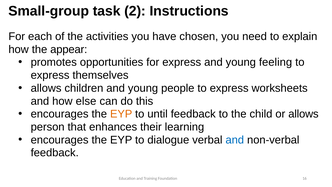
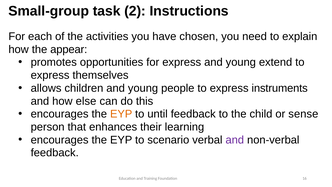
feeling: feeling -> extend (276, 62)
worksheets: worksheets -> instruments (280, 88)
or allows: allows -> sense (303, 114)
dialogue: dialogue -> scenario (168, 140)
and colour: blue -> purple (235, 140)
